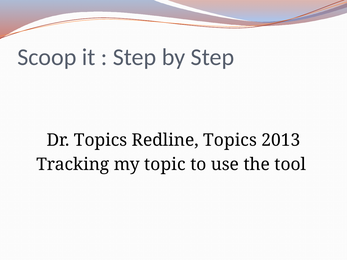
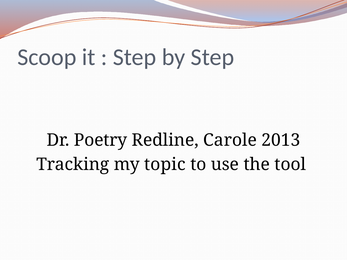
Dr Topics: Topics -> Poetry (101, 140)
Redline Topics: Topics -> Carole (230, 140)
